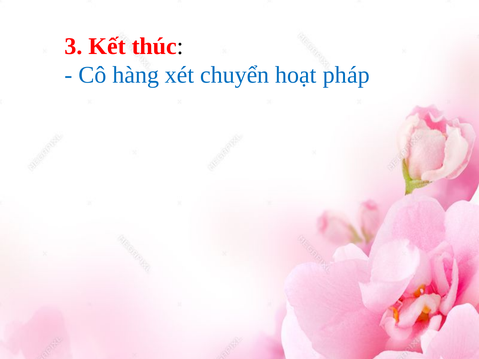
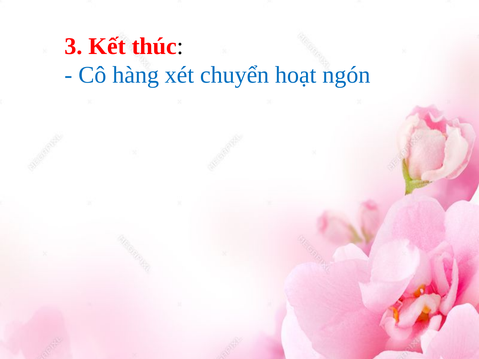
pháp: pháp -> ngón (346, 75)
